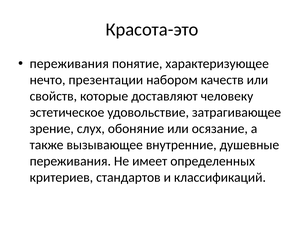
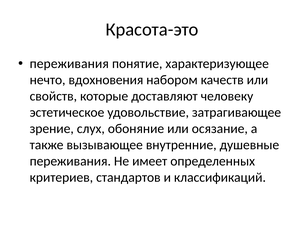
презентации: презентации -> вдохновения (106, 80)
